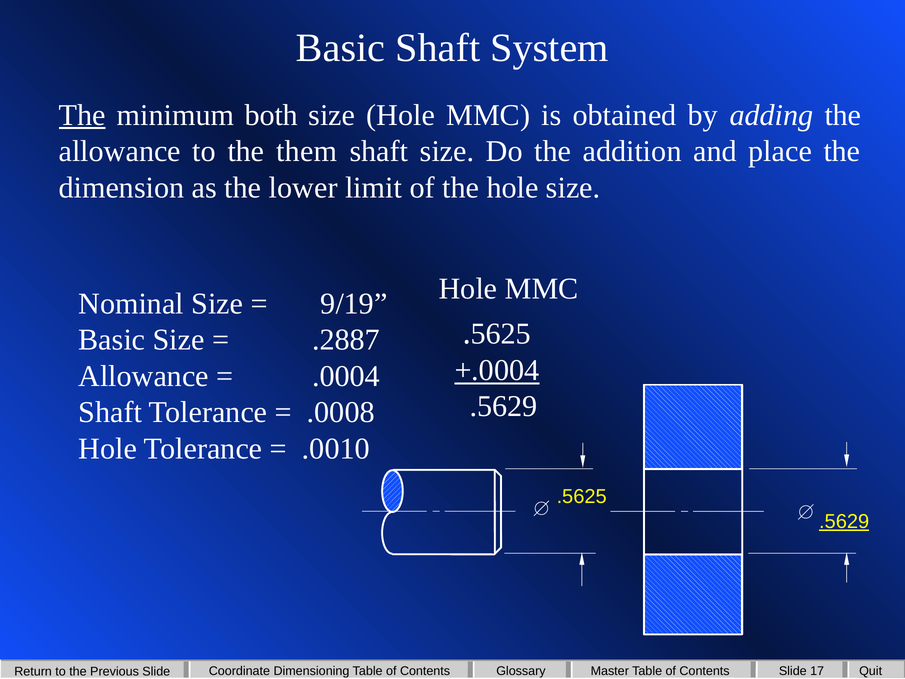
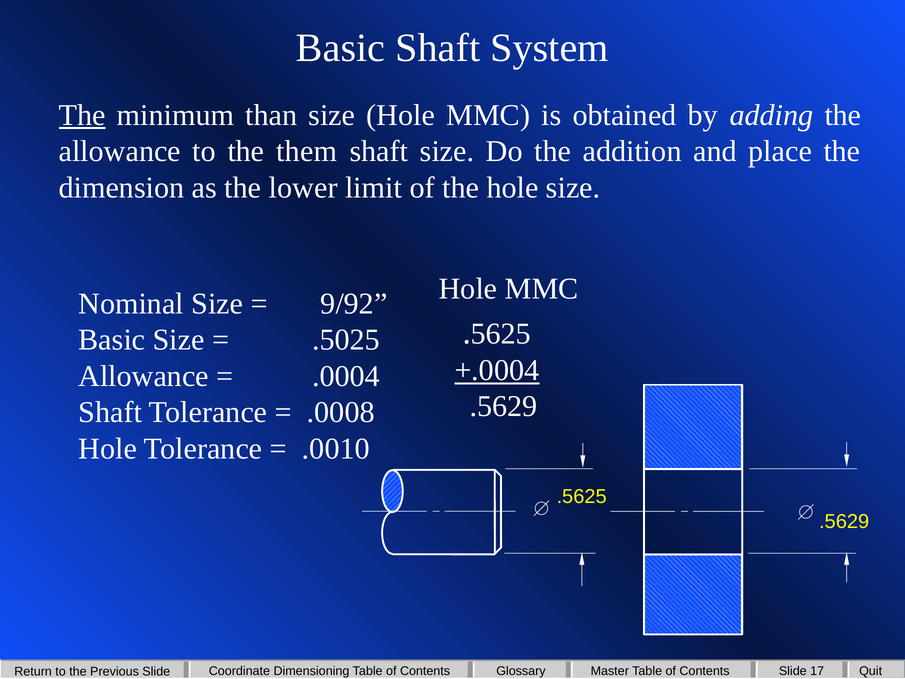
both: both -> than (271, 115)
9/19: 9/19 -> 9/92 (354, 304)
.2887: .2887 -> .5025 (346, 340)
.5629 underline: present -> none (844, 522)
